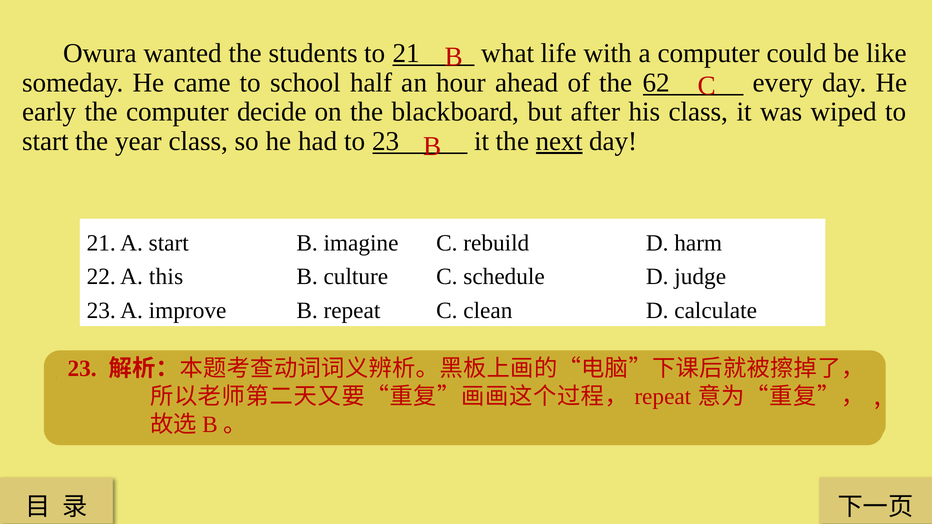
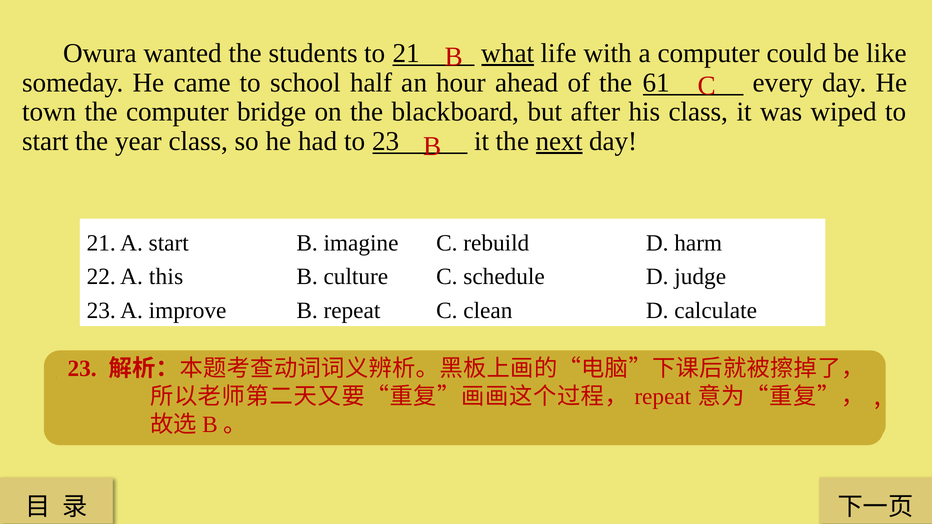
what underline: none -> present (508, 53)
62: 62 -> 61 (656, 83)
early: early -> town (49, 112)
decide: decide -> bridge (272, 112)
